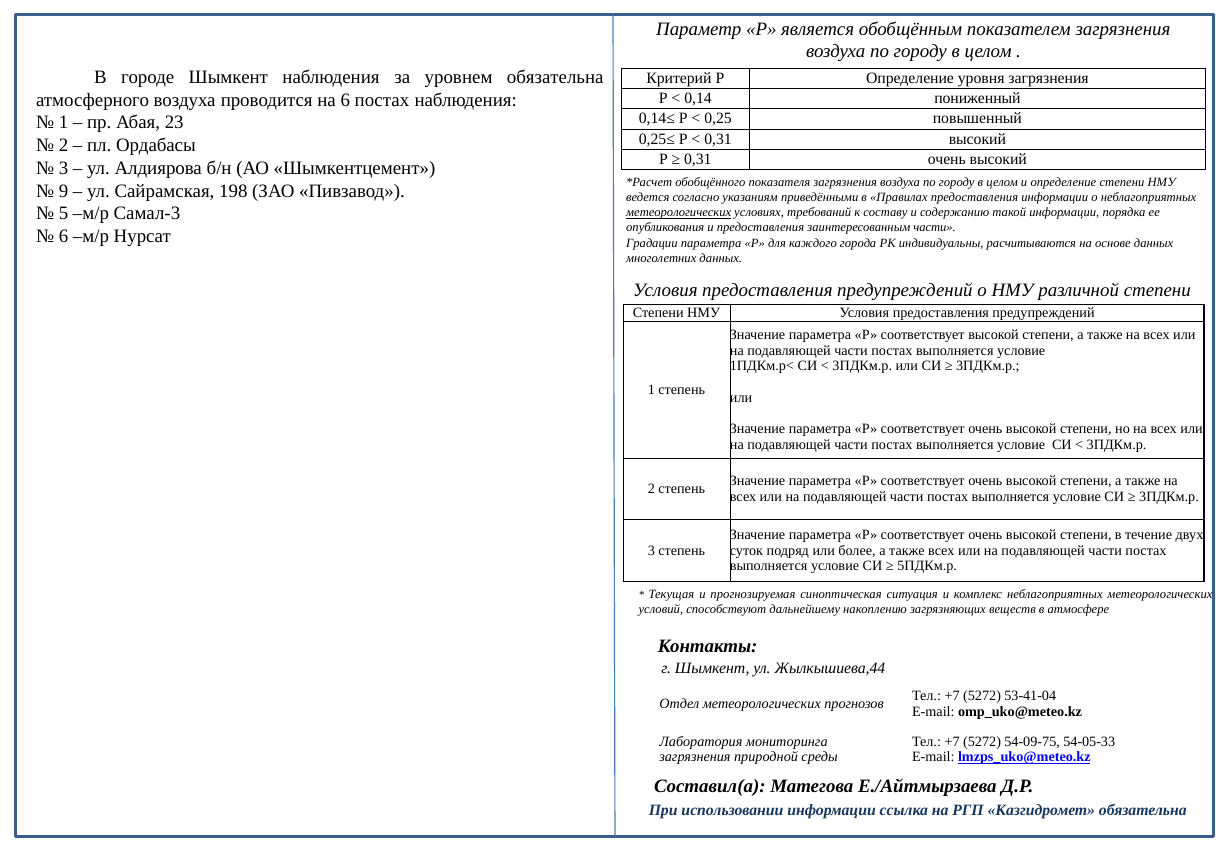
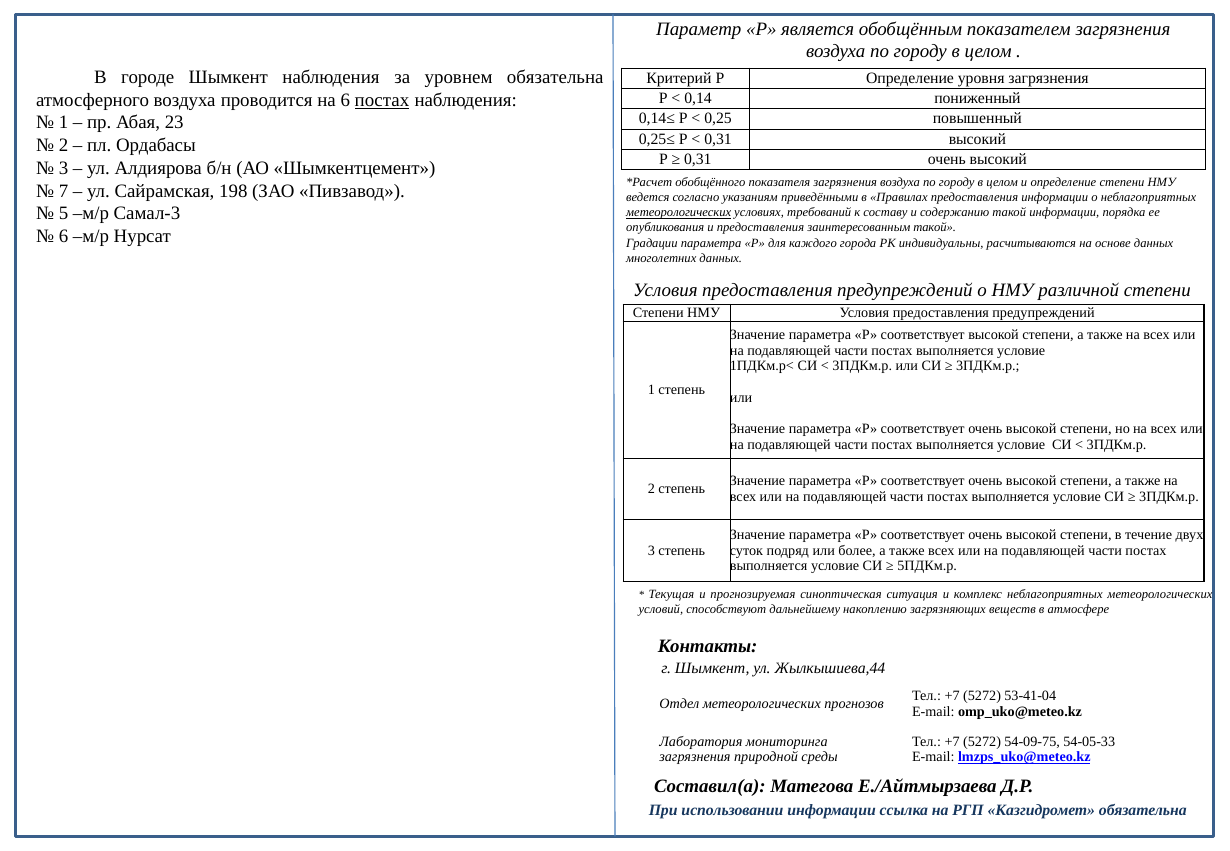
постах underline: none -> present (382, 100)
9: 9 -> 7 (64, 191)
заинтересованным части: части -> такой (935, 228)
